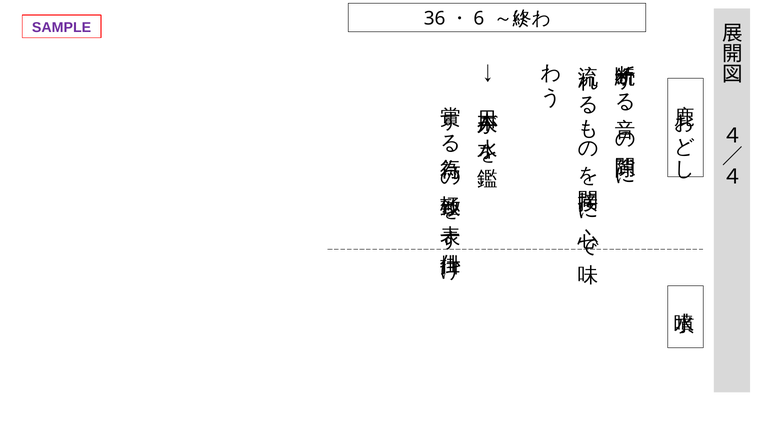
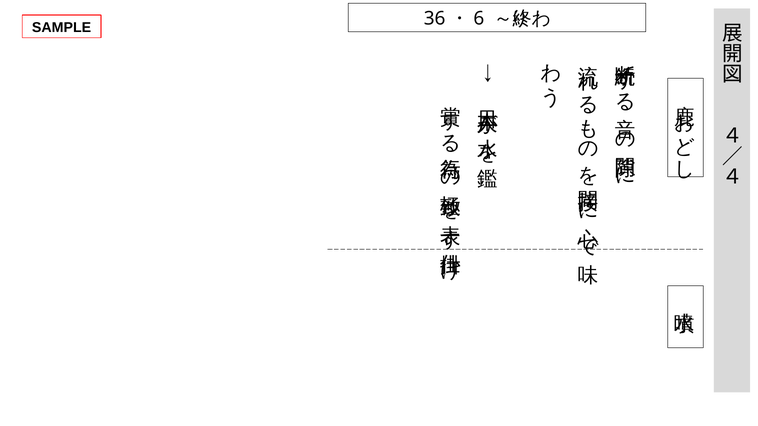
SAMPLE colour: purple -> black (62, 27)
